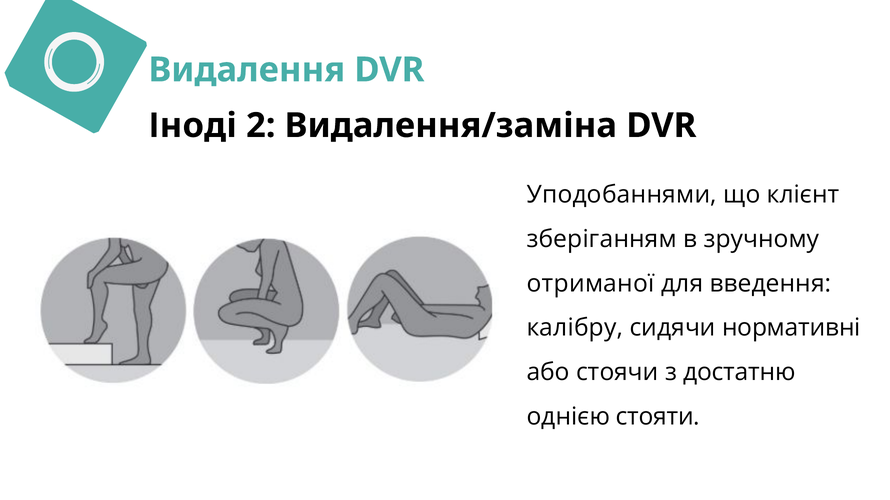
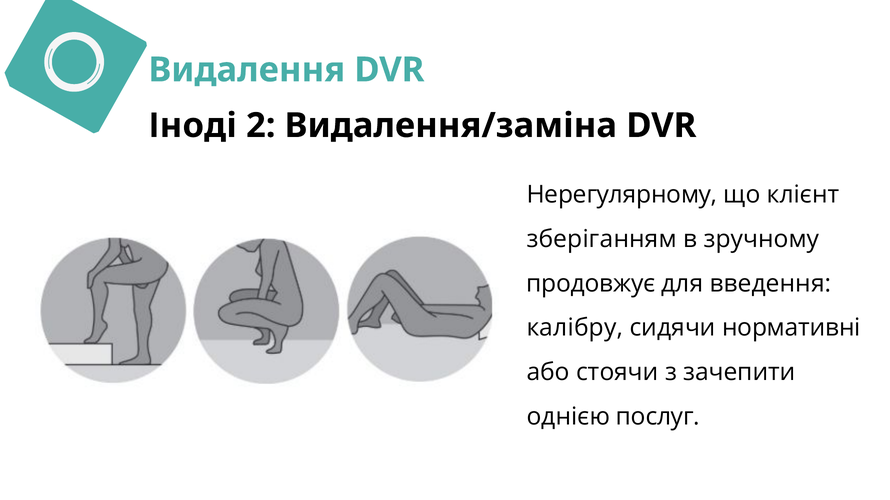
Уподобаннями: Уподобаннями -> Нерегулярному (622, 195)
отриманої: отриманої -> продовжує (591, 284)
достатню: достатню -> зачепити (739, 373)
стояти: стояти -> послуг (658, 417)
